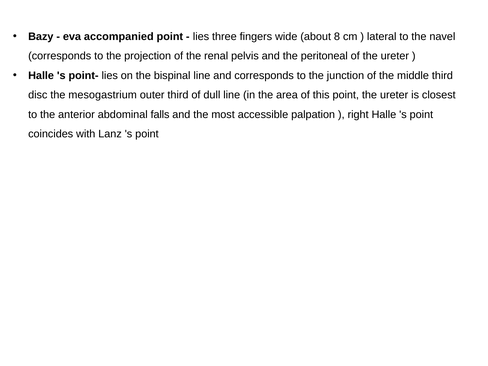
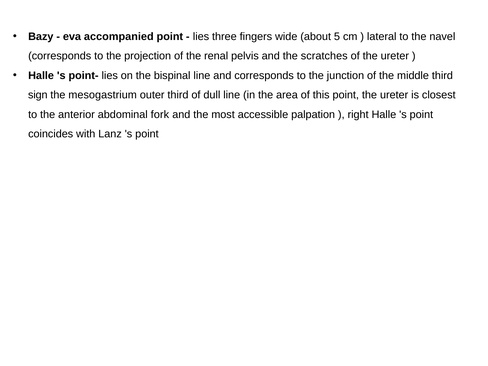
8: 8 -> 5 (337, 36)
peritoneal: peritoneal -> scratches (324, 56)
disc: disc -> sign (38, 95)
falls: falls -> fork (160, 114)
